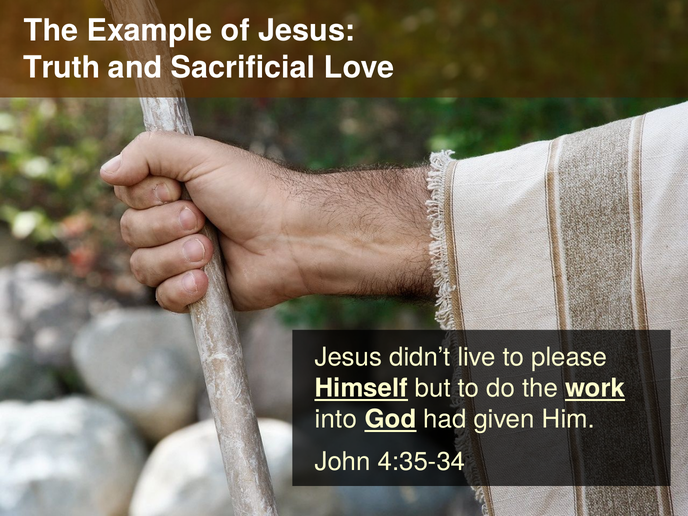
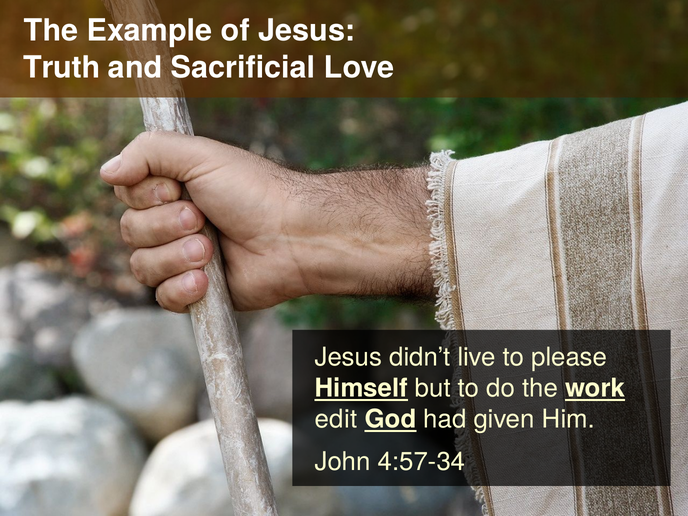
into: into -> edit (336, 419)
4:35-34: 4:35-34 -> 4:57-34 (422, 462)
